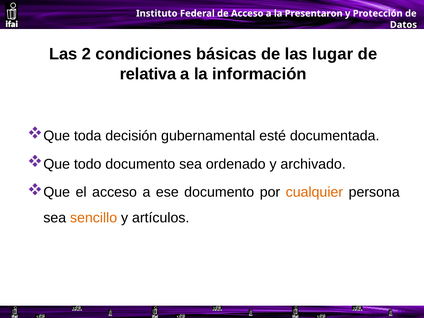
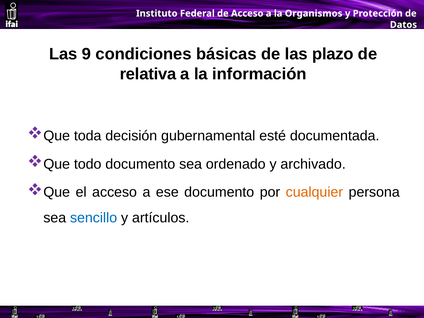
Presentaron: Presentaron -> Organismos (314, 13)
2: 2 -> 9 (87, 54)
lugar: lugar -> plazo (333, 54)
sencillo colour: orange -> blue (94, 218)
